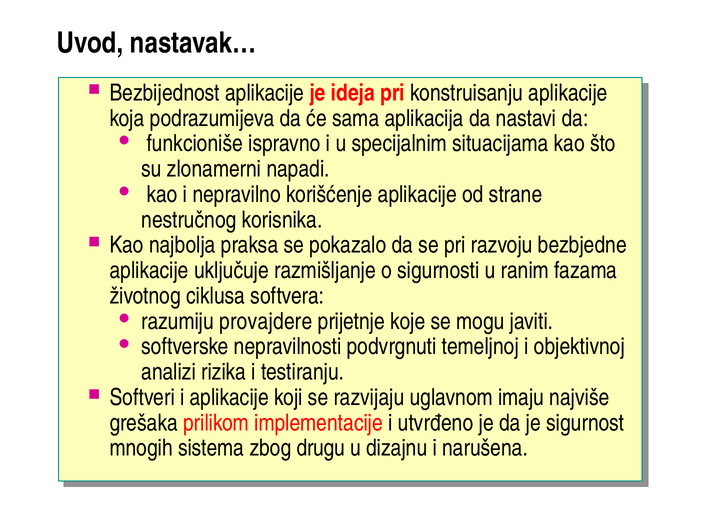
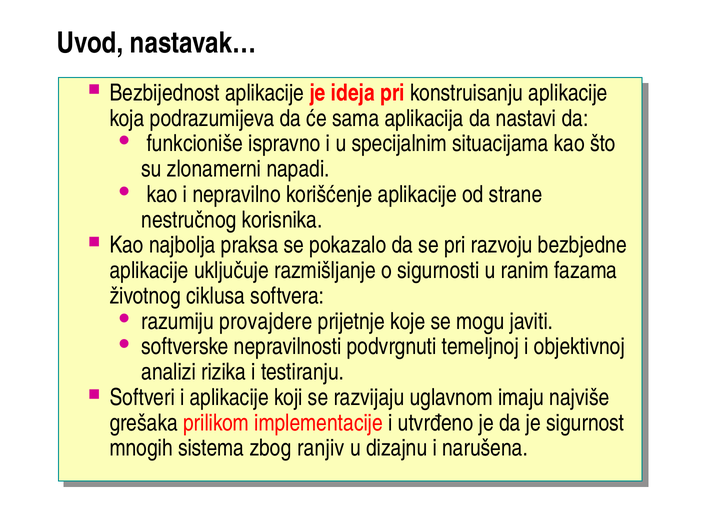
drugu: drugu -> ranjiv (321, 448)
